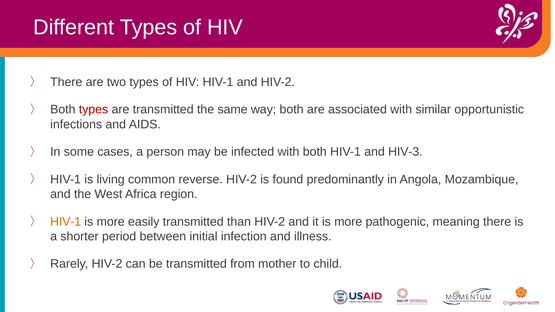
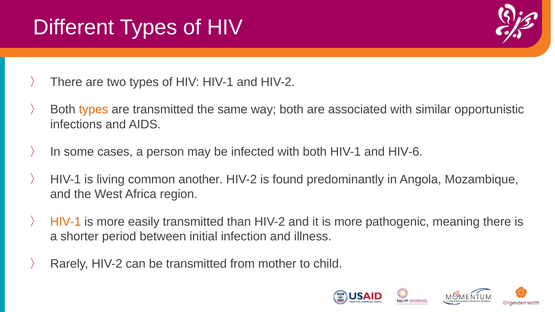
types colour: red -> orange (94, 110)
HIV-3: HIV-3 -> HIV-6 (405, 152)
reverse: reverse -> another (201, 179)
